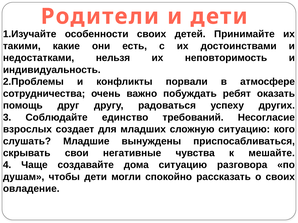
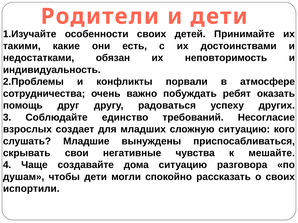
нельзя: нельзя -> обязан (113, 58)
овладение: овладение -> испортили (31, 189)
